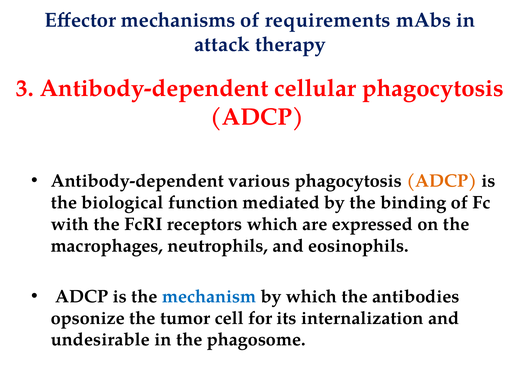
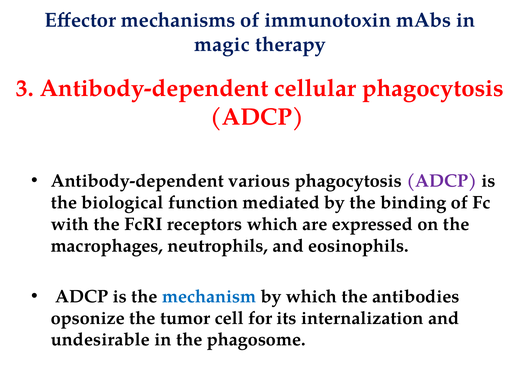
requirements: requirements -> immunotoxin (328, 20)
attack: attack -> magic (222, 44)
ADCP colour: orange -> purple (442, 181)
